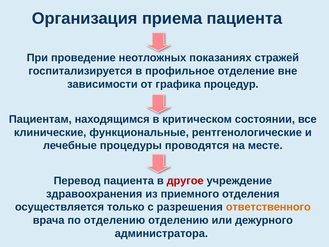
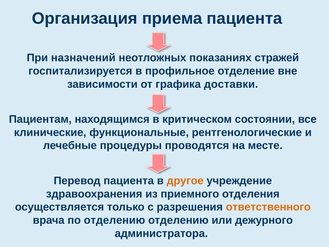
проведение: проведение -> назначений (83, 58)
процедур: процедур -> доставки (231, 84)
другое colour: red -> orange (185, 181)
